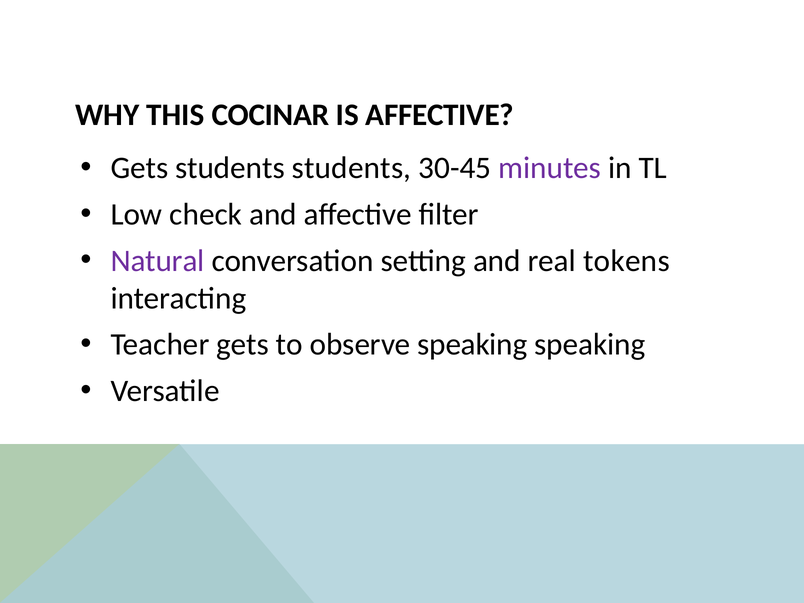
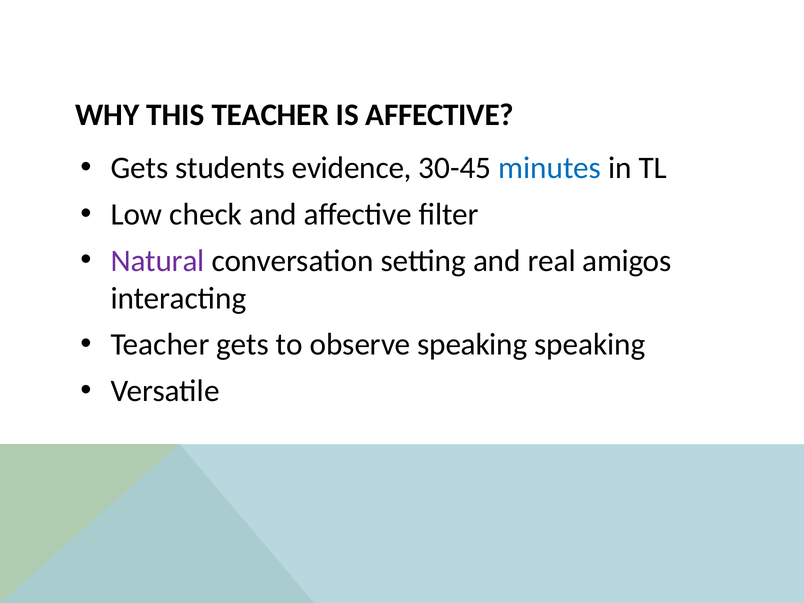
THIS COCINAR: COCINAR -> TEACHER (270, 115)
students students: students -> evidence (352, 168)
minutes colour: purple -> blue (550, 168)
tokens: tokens -> amigos (627, 261)
